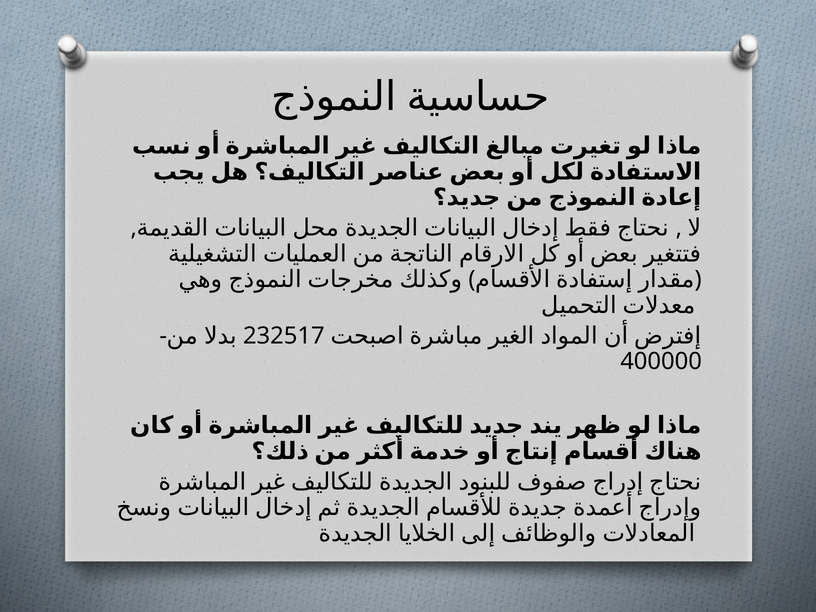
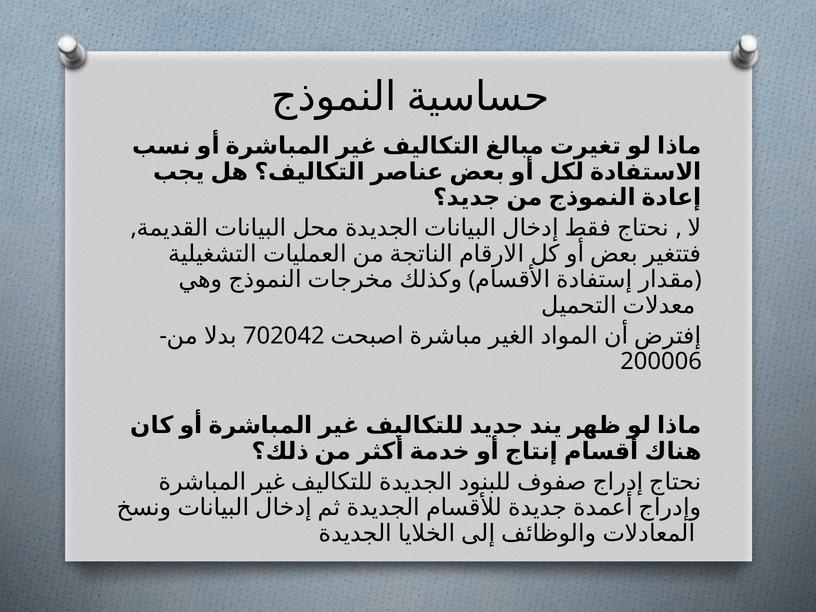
232517: 232517 -> 702042 (284, 336)
400000: 400000 -> 200006 (661, 361)
